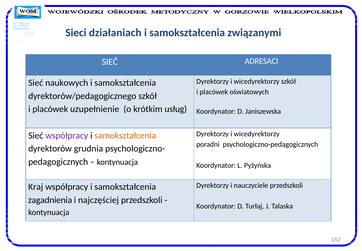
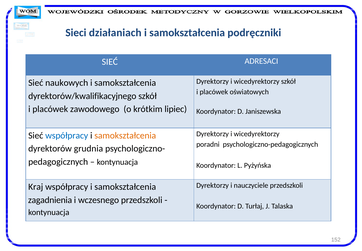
związanymi: związanymi -> podręczniki (254, 33)
dyrektorów/pedagogicznego: dyrektorów/pedagogicznego -> dyrektorów/kwalifikacyjnego (82, 96)
uzupełnienie: uzupełnienie -> zawodowego (95, 109)
usług: usług -> lipiec (176, 109)
współpracy colour: purple -> blue (67, 135)
najczęściej: najczęściej -> wczesnego (99, 200)
